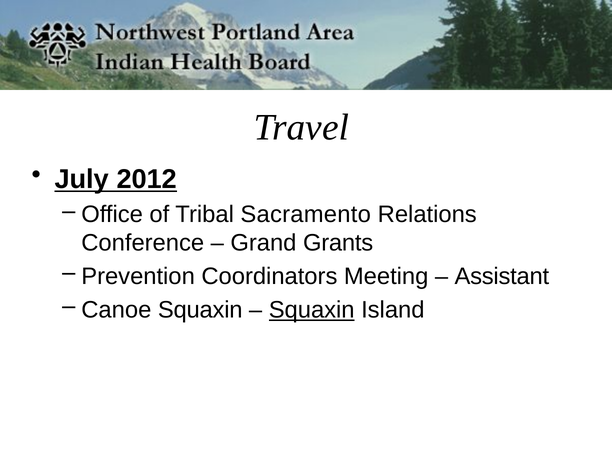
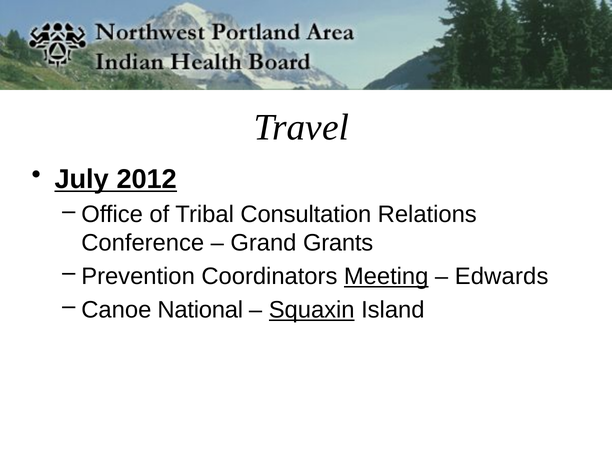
Sacramento: Sacramento -> Consultation (306, 215)
Meeting underline: none -> present (386, 276)
Assistant: Assistant -> Edwards (502, 276)
Canoe Squaxin: Squaxin -> National (200, 310)
